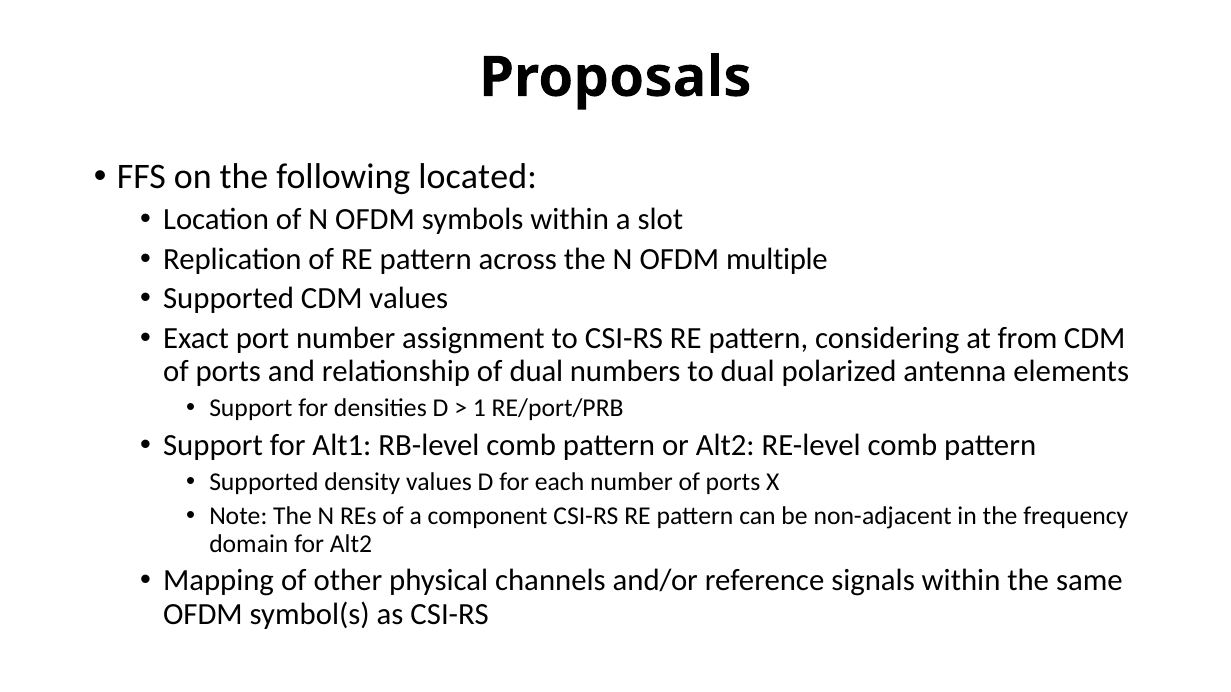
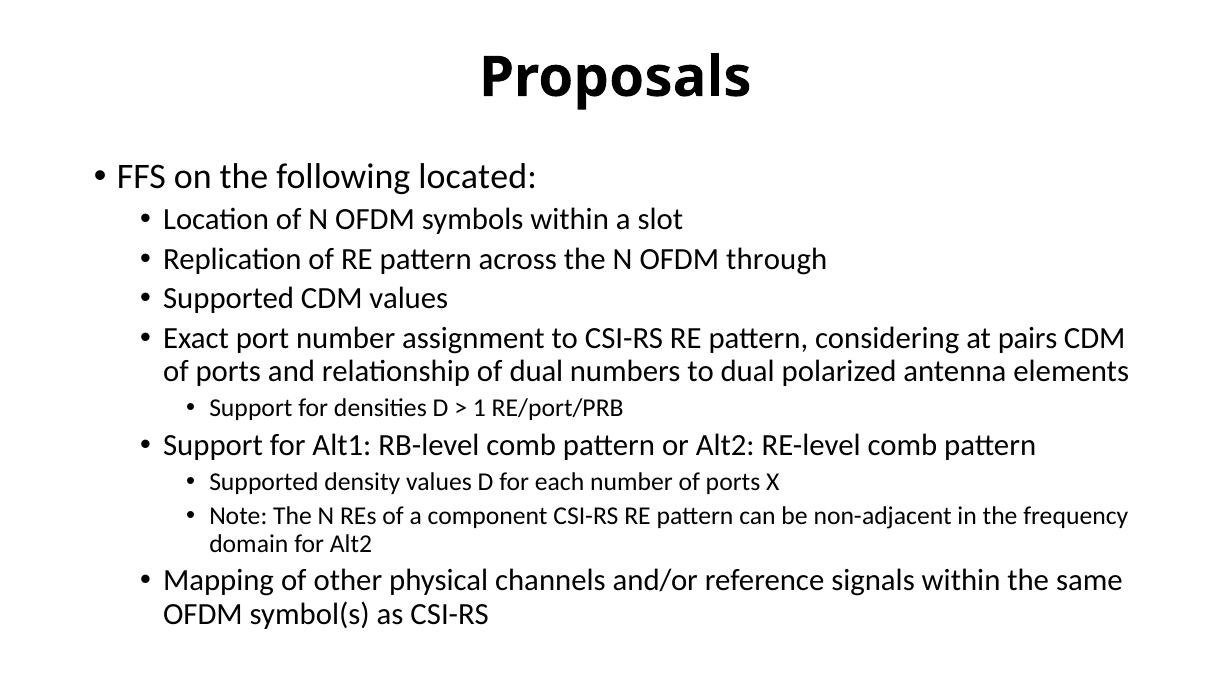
multiple: multiple -> through (777, 259)
from: from -> pairs (1028, 338)
